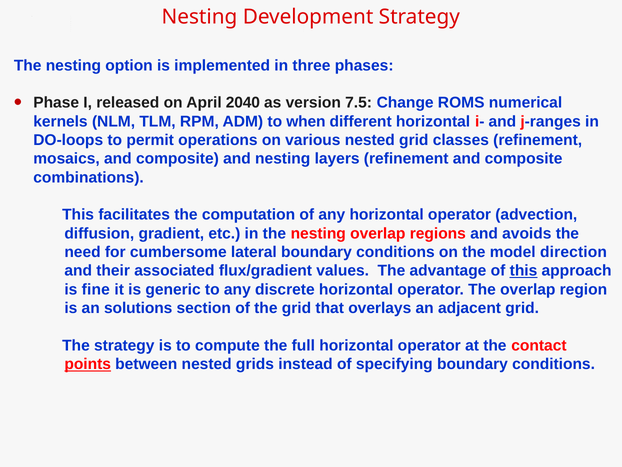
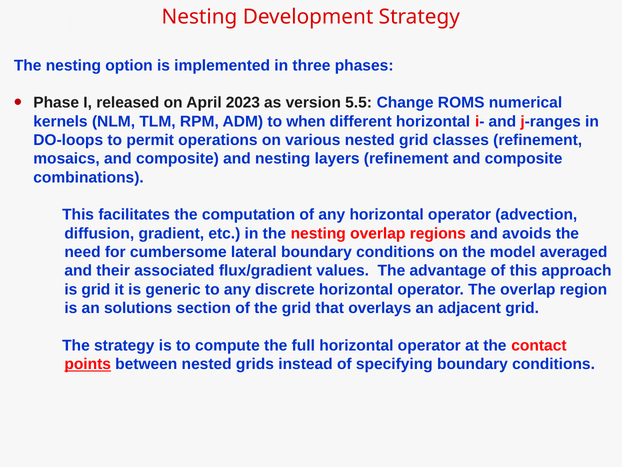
2040: 2040 -> 2023 (243, 103)
7.5: 7.5 -> 5.5 (359, 103)
direction: direction -> averaged (574, 252)
this underline: present -> none (524, 271)
is fine: fine -> grid (96, 289)
